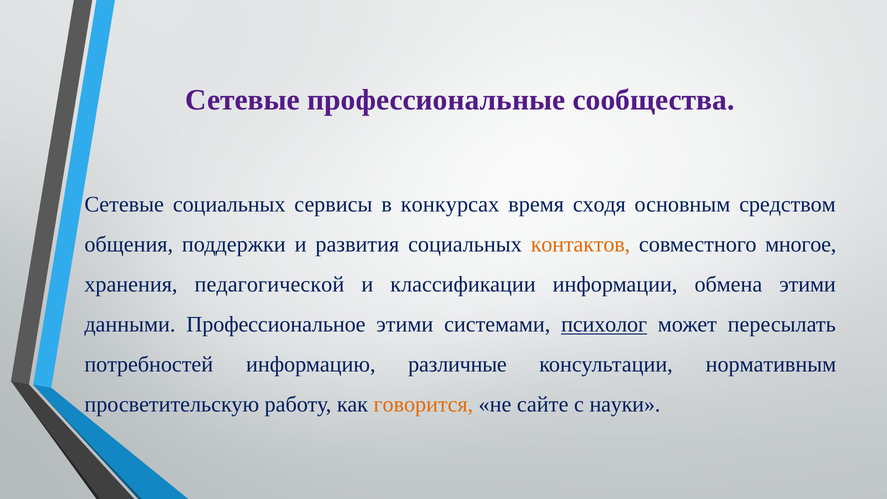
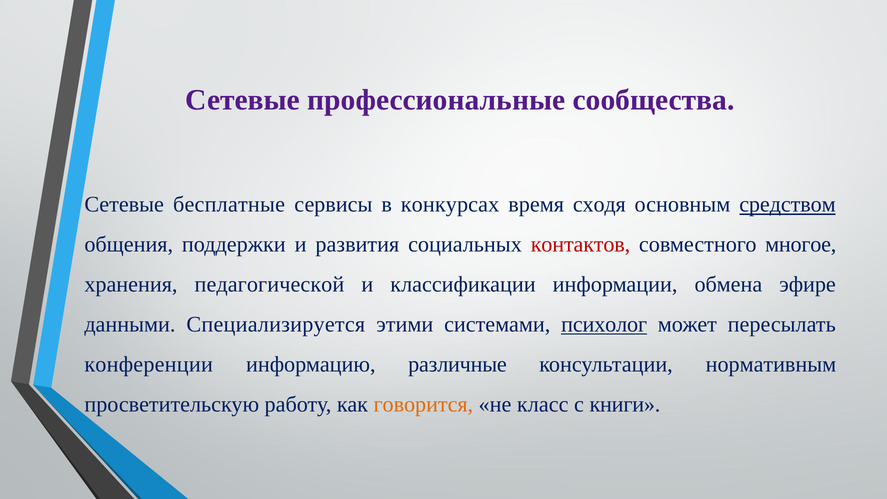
Сетевые социальных: социальных -> бесплатные (229, 205)
средством underline: none -> present (787, 205)
контактов colour: orange -> red (580, 245)
обмена этими: этими -> эфире (808, 284)
Профессиональное: Профессиональное -> Специализируется (276, 324)
потребностей: потребностей -> конференции (149, 364)
сайте: сайте -> класс (543, 404)
науки: науки -> книги (625, 404)
